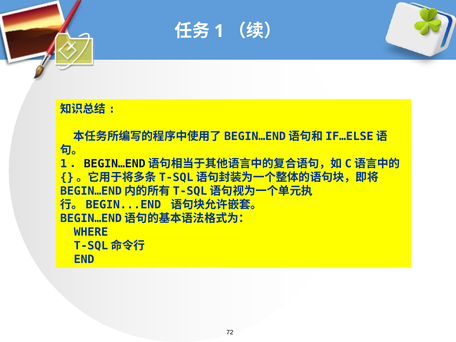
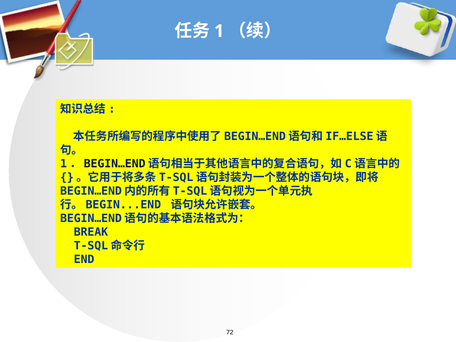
WHERE: WHERE -> BREAK (91, 232)
